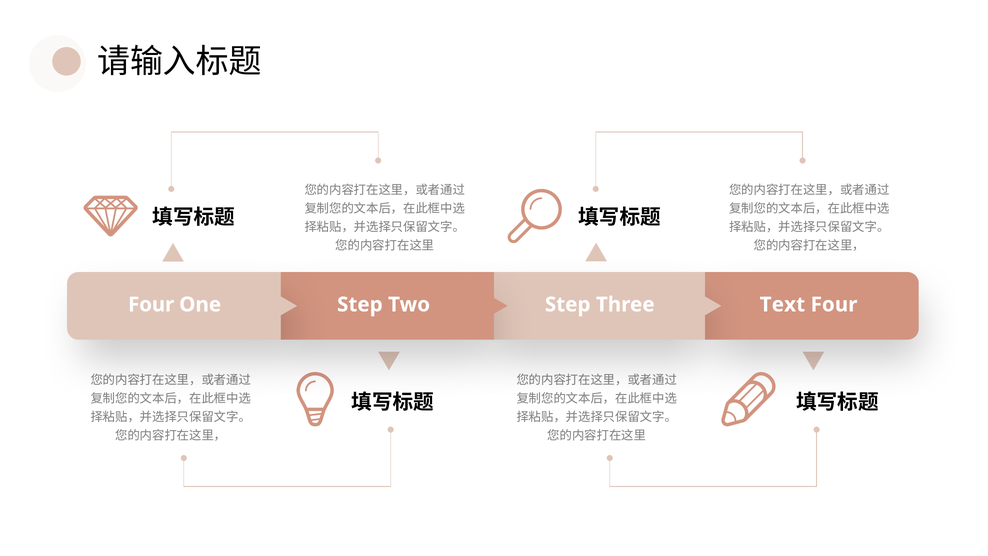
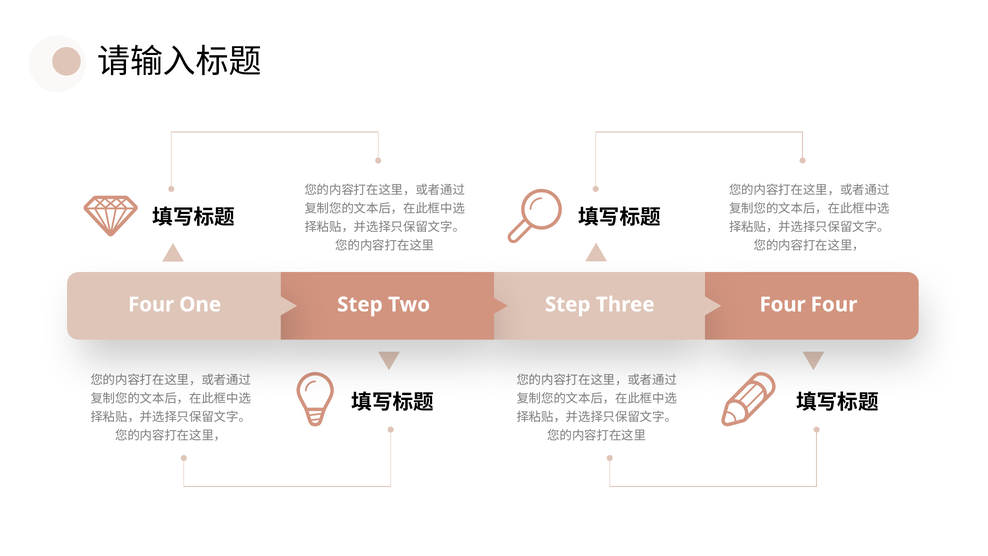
Text: Text -> Four (783, 304)
